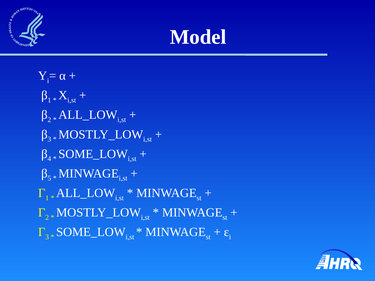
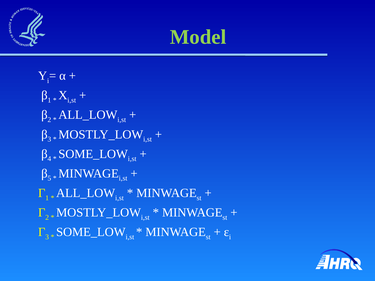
Model colour: white -> light green (198, 37)
